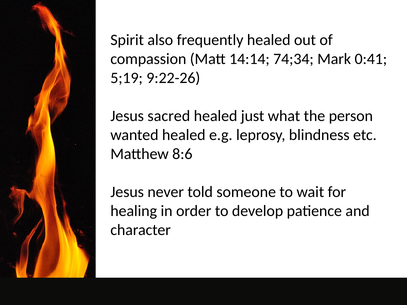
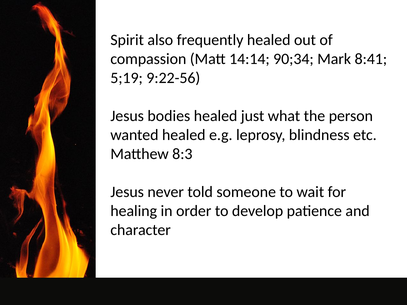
74;34: 74;34 -> 90;34 (293, 59)
0:41: 0:41 -> 8:41 (371, 59)
9:22-26: 9:22-26 -> 9:22-56 (173, 78)
sacred: sacred -> bodies (169, 116)
8:6: 8:6 -> 8:3 (182, 154)
